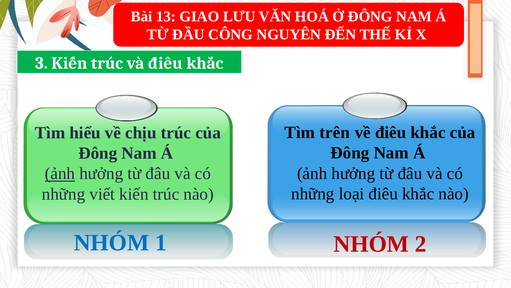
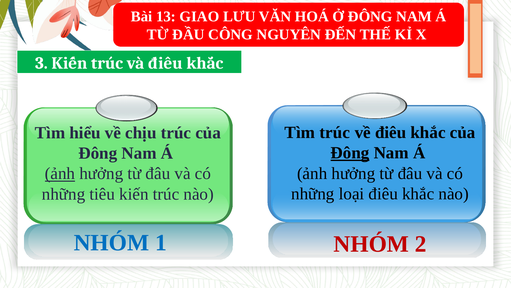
trên: trên -> trúc (335, 132)
Đông underline: none -> present (350, 153)
viết: viết -> tiêu (102, 194)
